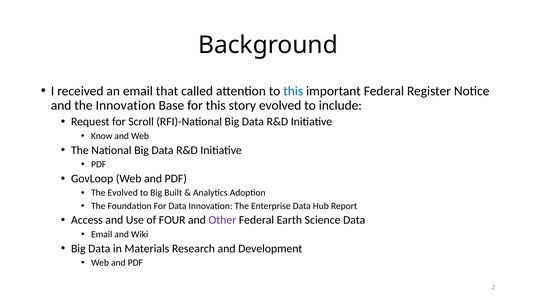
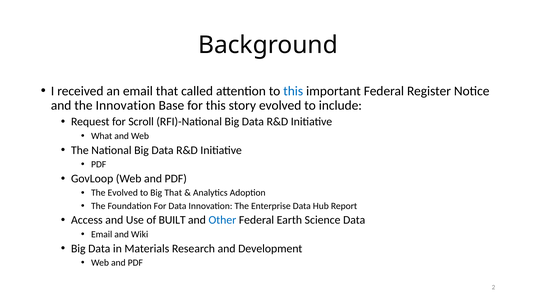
Know: Know -> What (102, 136)
Big Built: Built -> That (173, 193)
FOUR: FOUR -> BUILT (172, 220)
Other colour: purple -> blue (222, 220)
